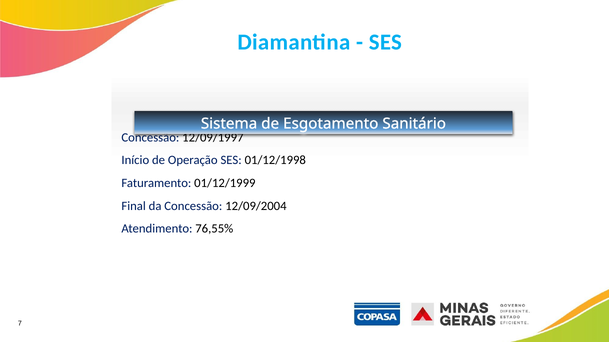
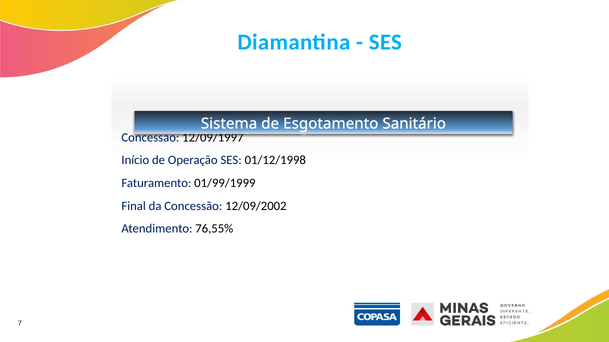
01/12/1999: 01/12/1999 -> 01/99/1999 (225, 183)
12/09/2004: 12/09/2004 -> 12/09/2002 (256, 206)
